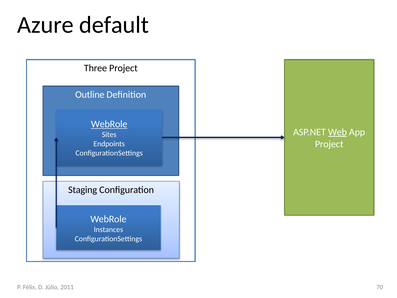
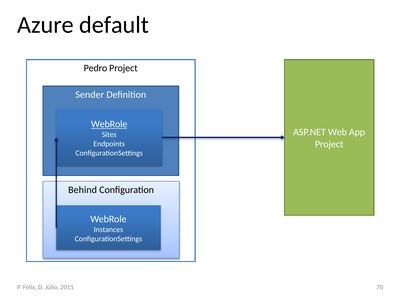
Three: Three -> Pedro (95, 68)
Outline: Outline -> Sender (90, 95)
Web underline: present -> none (337, 132)
Staging: Staging -> Behind (83, 190)
